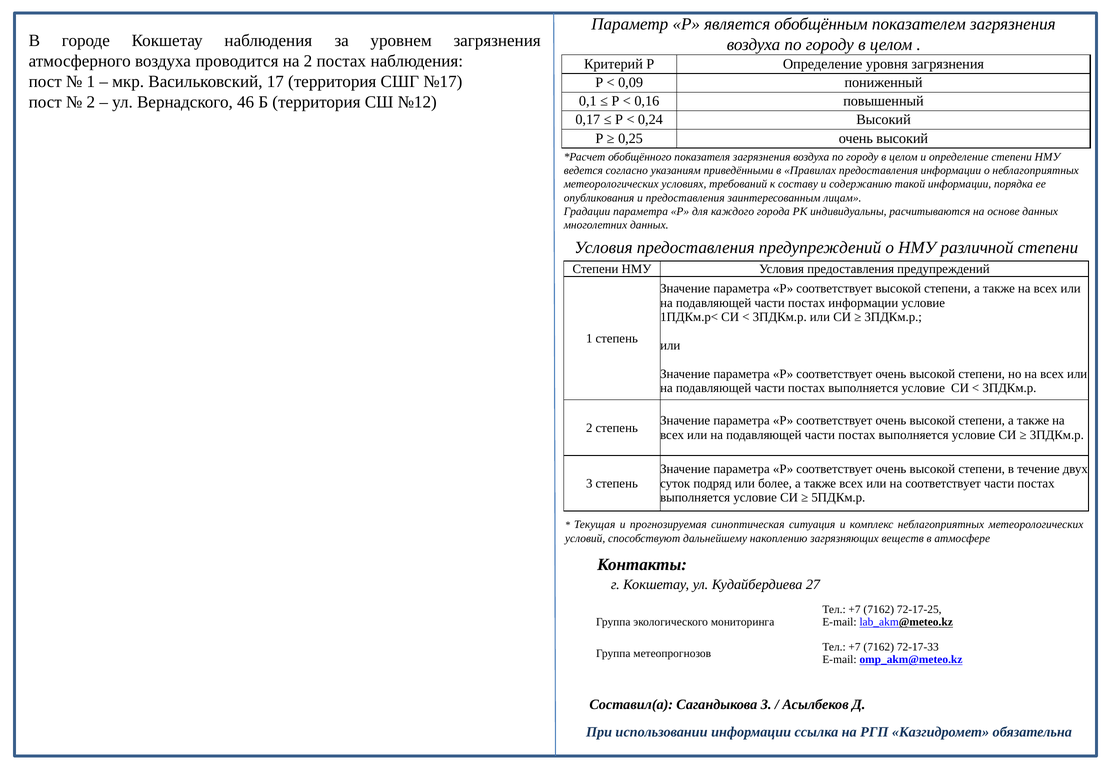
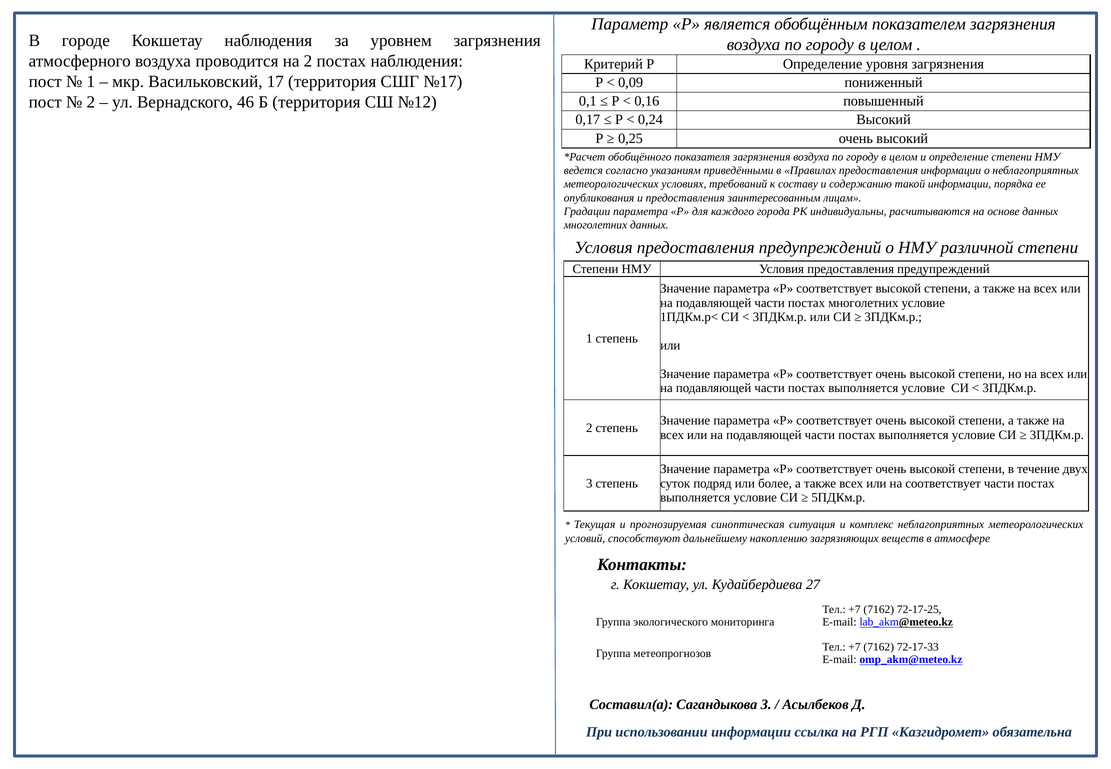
постах информации: информации -> многолетних (863, 303)
